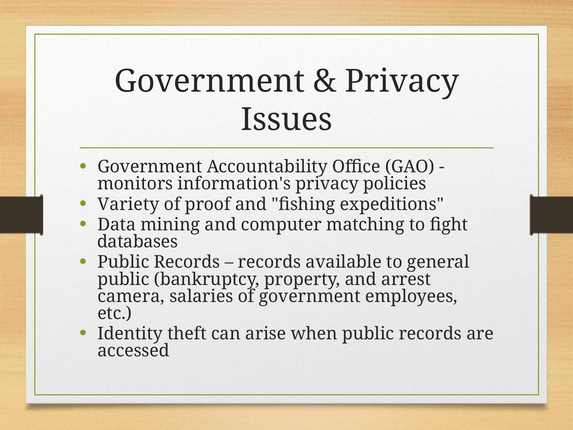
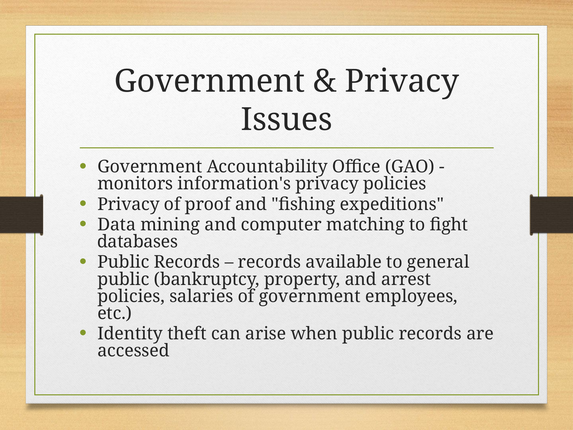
Variety: Variety -> Privacy (128, 204)
camera: camera -> policies (131, 296)
